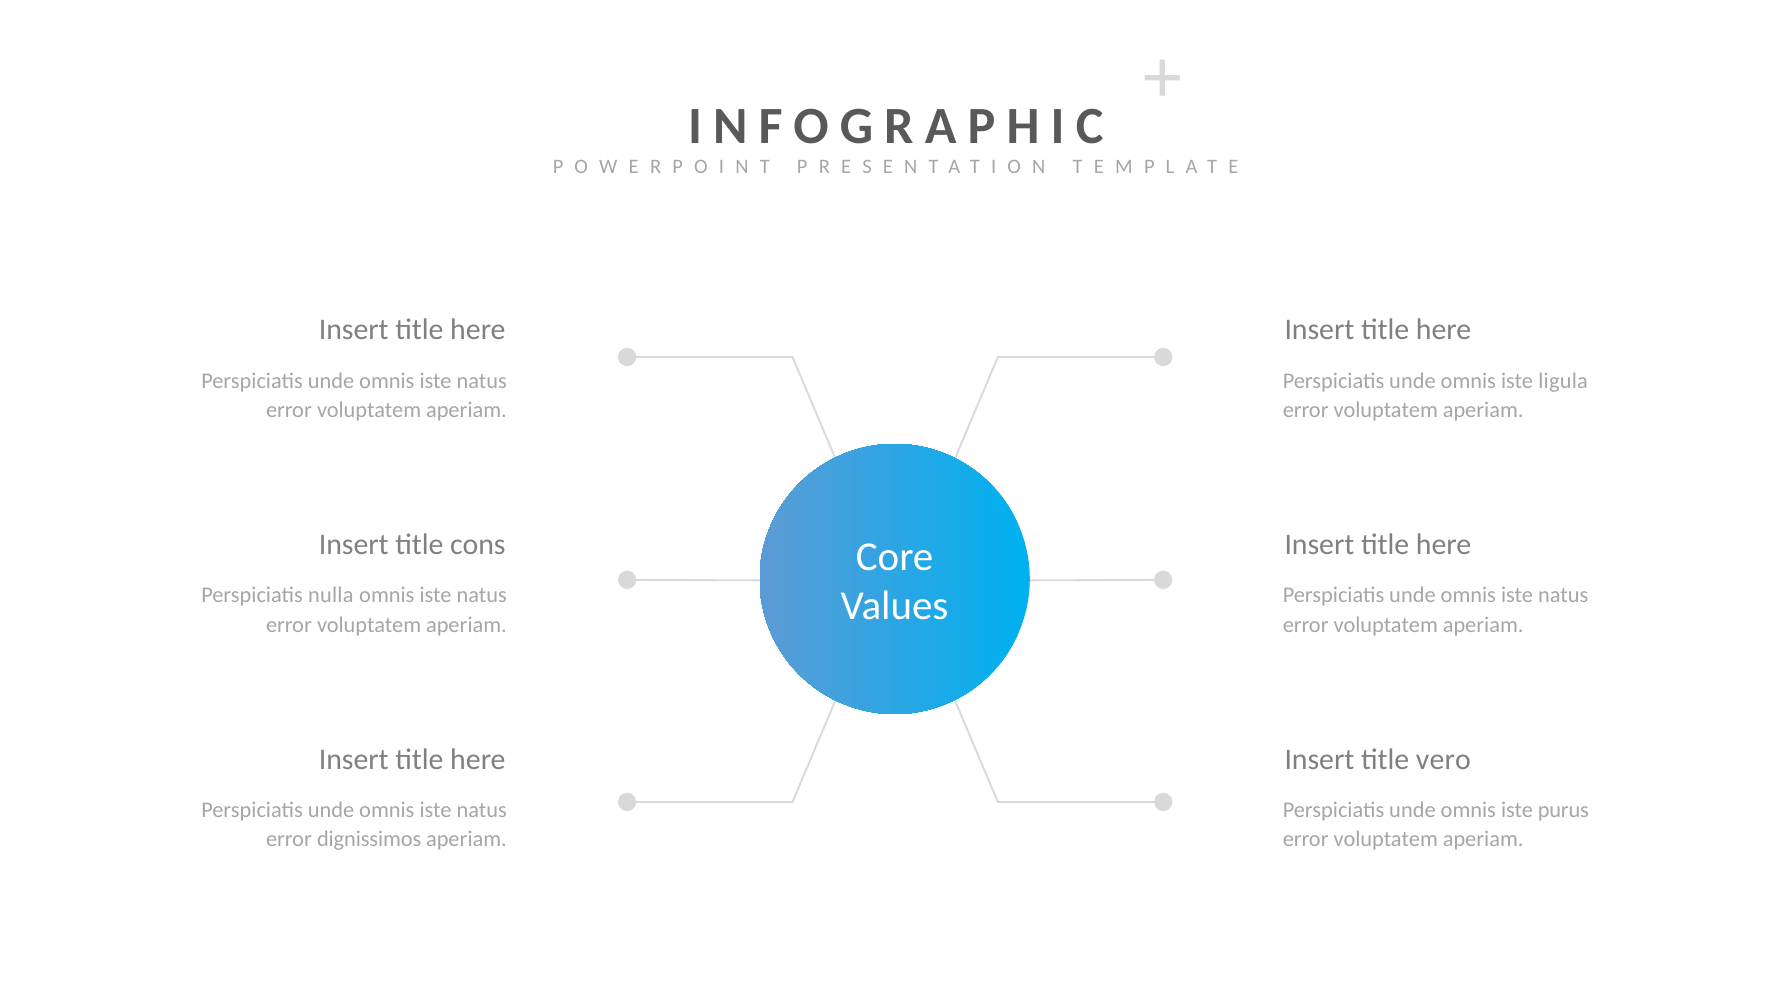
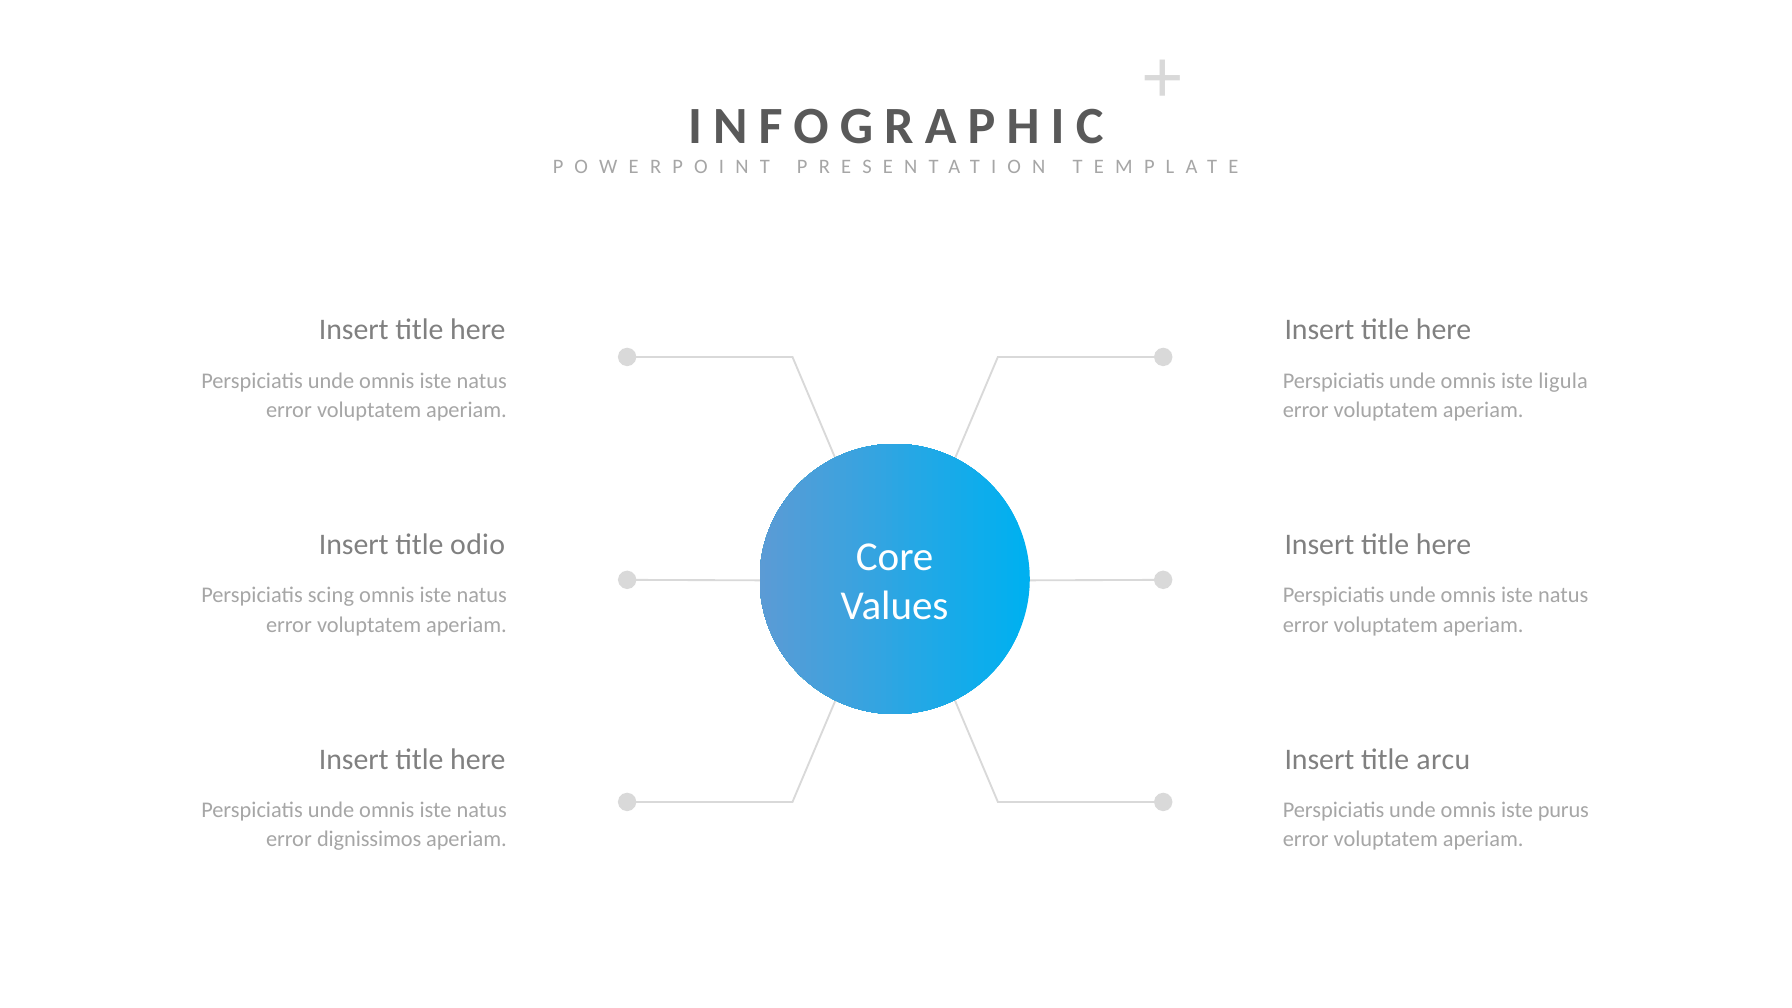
cons: cons -> odio (478, 545)
nulla: nulla -> scing (331, 595)
vero: vero -> arcu (1443, 759)
